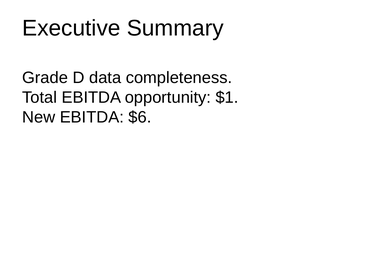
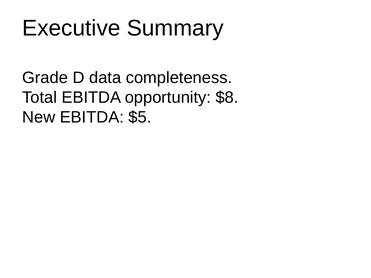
$1: $1 -> $8 (227, 98)
$6: $6 -> $5 (140, 117)
